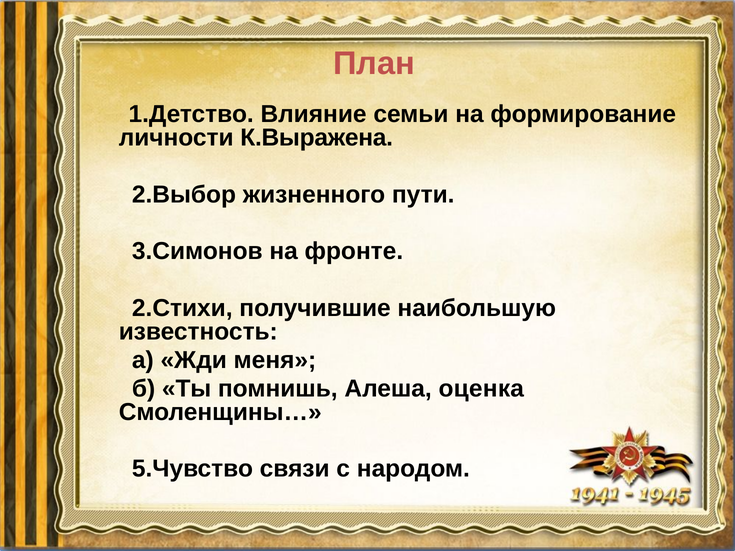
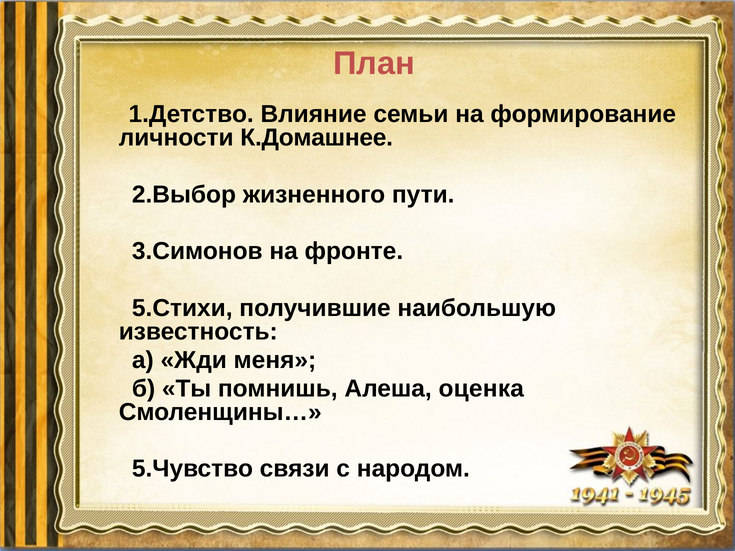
К.Выражена: К.Выражена -> К.Домашнее (317, 138)
2.Стихи: 2.Стихи -> 5.Стихи (182, 308)
